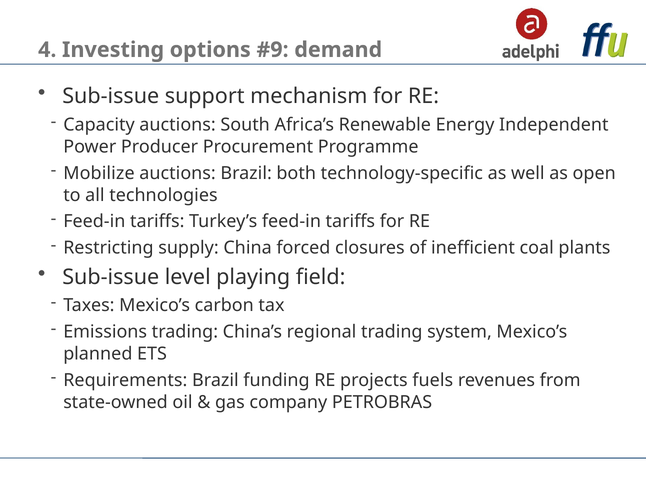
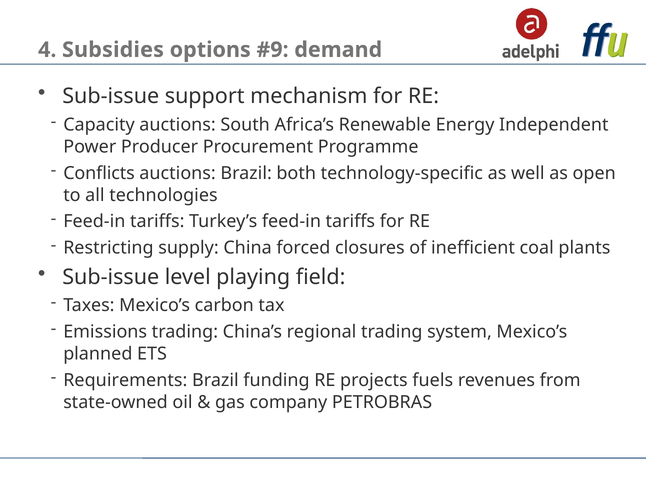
Investing: Investing -> Subsidies (113, 50)
Mobilize: Mobilize -> Conflicts (99, 173)
